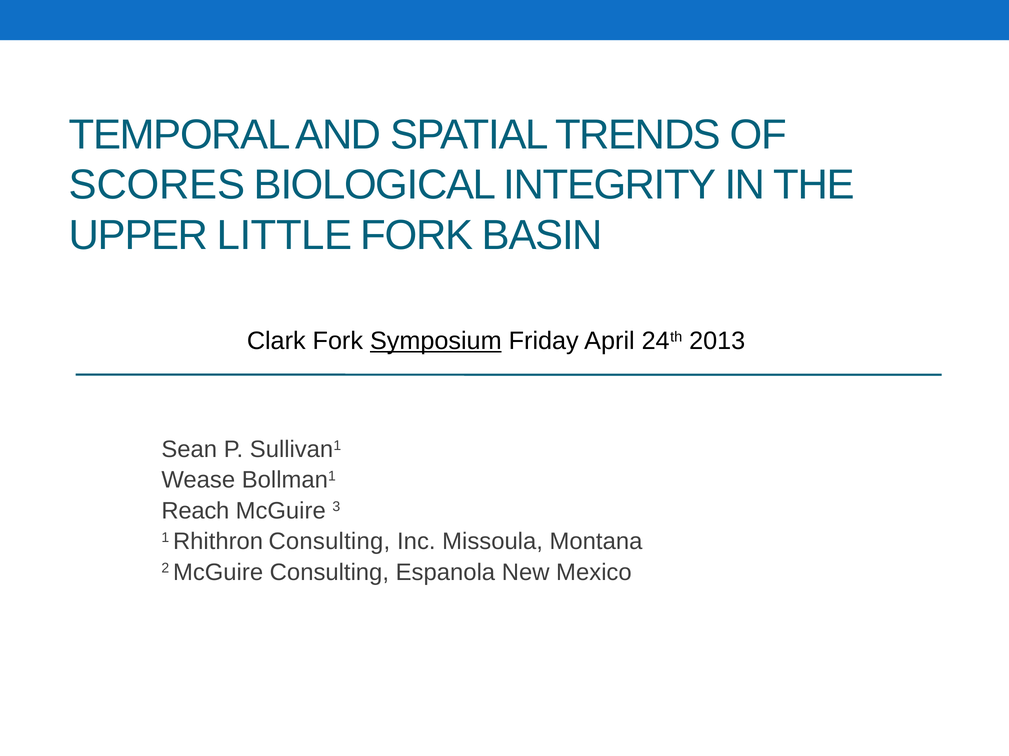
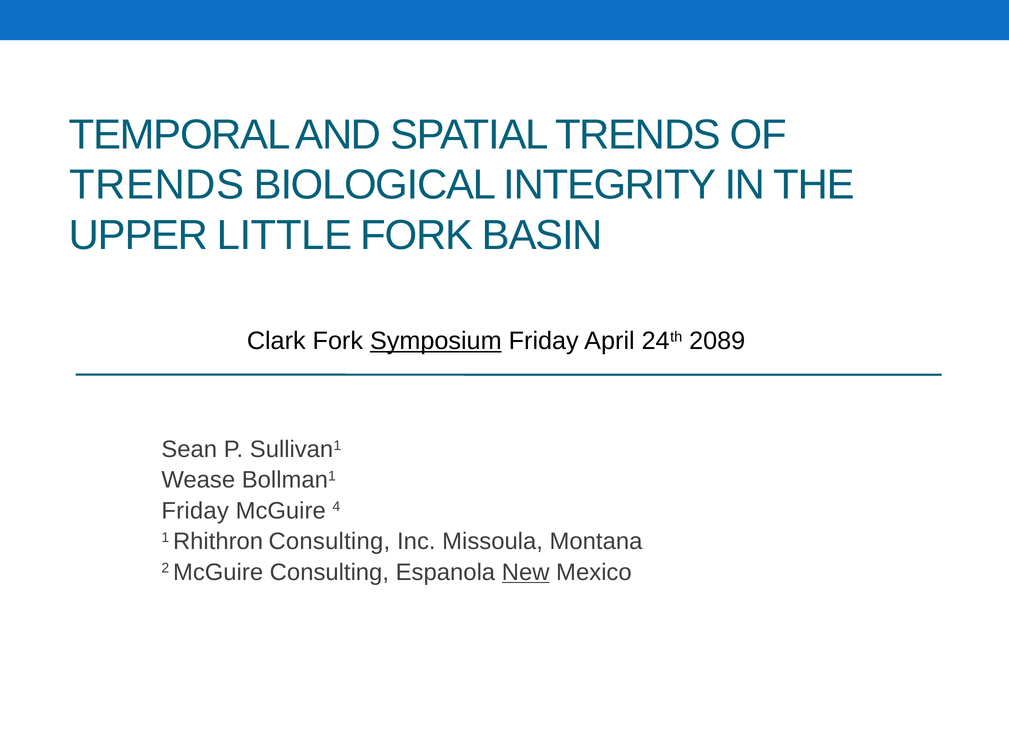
SCORES: SCORES -> TRENDS (157, 185)
2013: 2013 -> 2089 (717, 341)
Reach: Reach -> Friday (195, 511)
3: 3 -> 4 (336, 507)
New underline: none -> present (526, 573)
